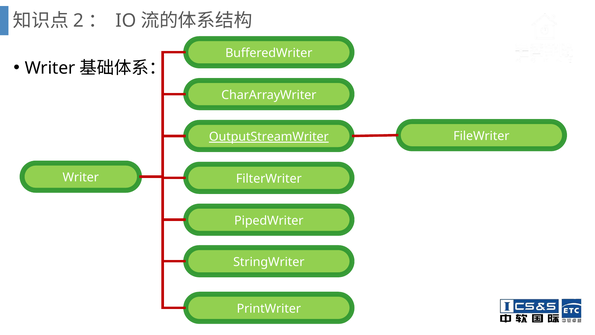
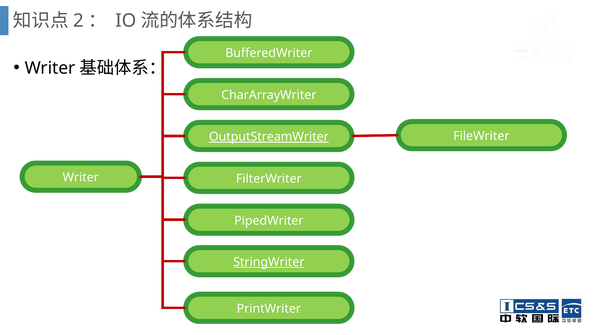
StringWriter underline: none -> present (269, 262)
